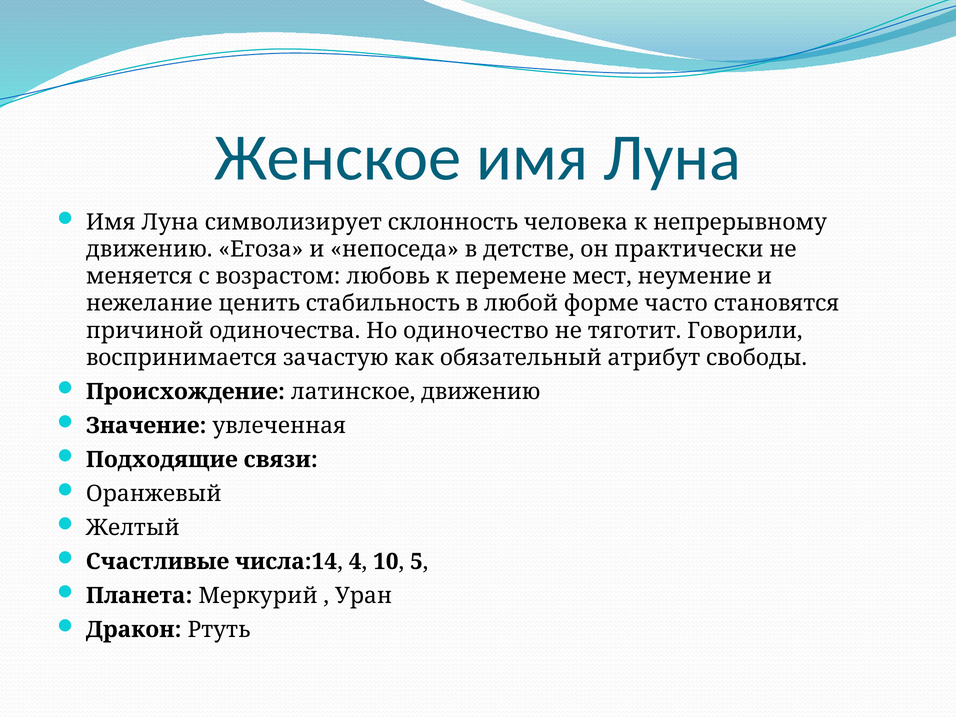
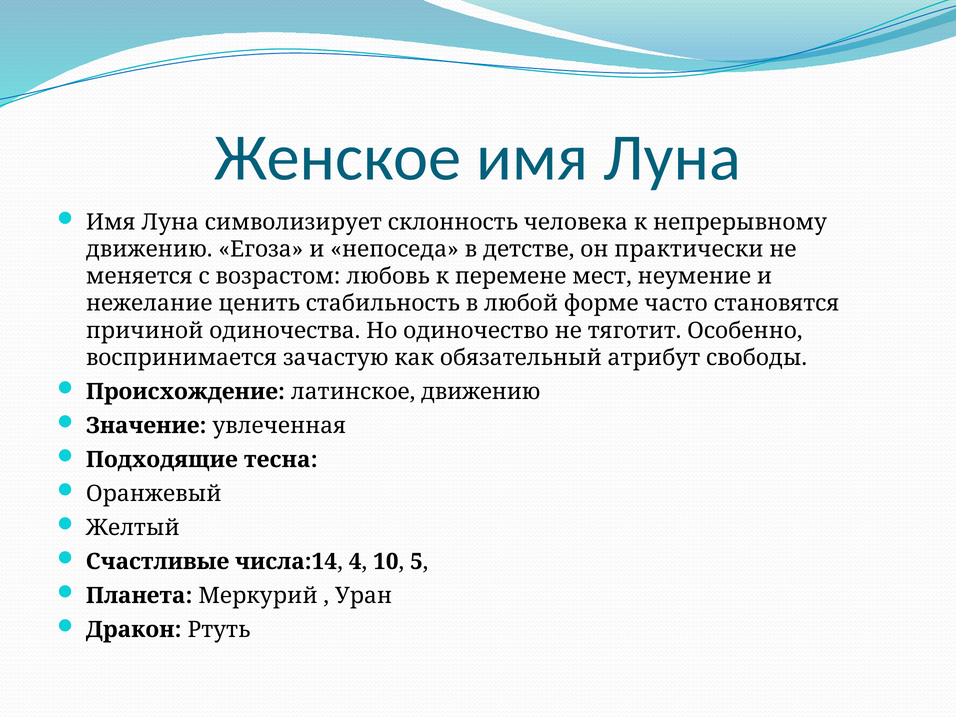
Говорили: Говорили -> Особенно (745, 331)
связи: связи -> тесна (281, 460)
